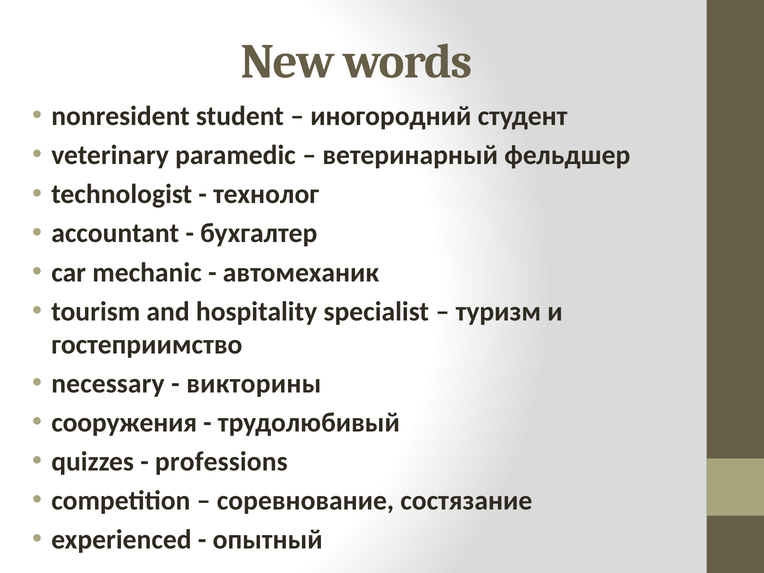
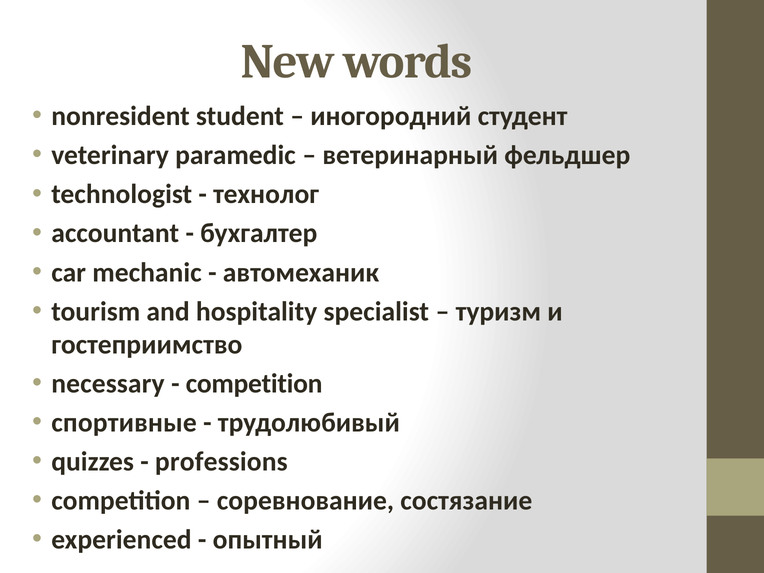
викторины: викторины -> competition (254, 384)
сооружения: сооружения -> спортивные (124, 423)
